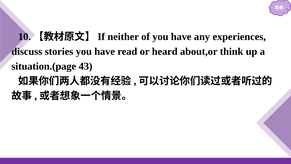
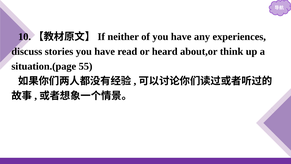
43: 43 -> 55 (86, 66)
